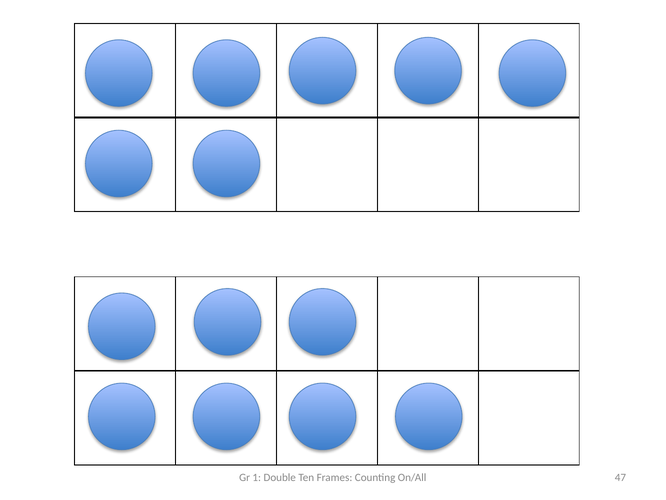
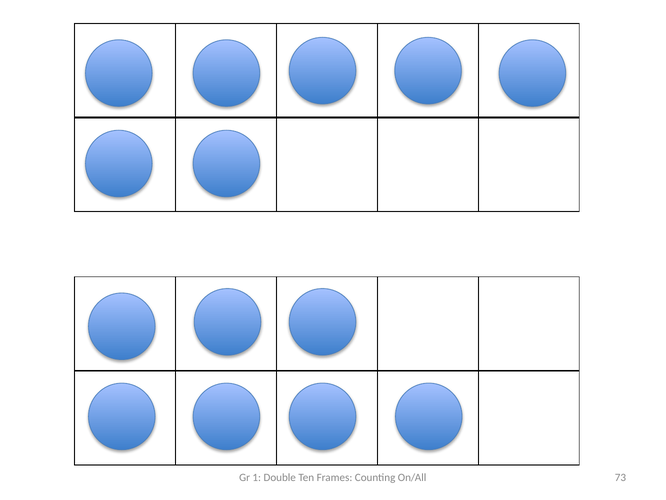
47: 47 -> 73 (620, 477)
